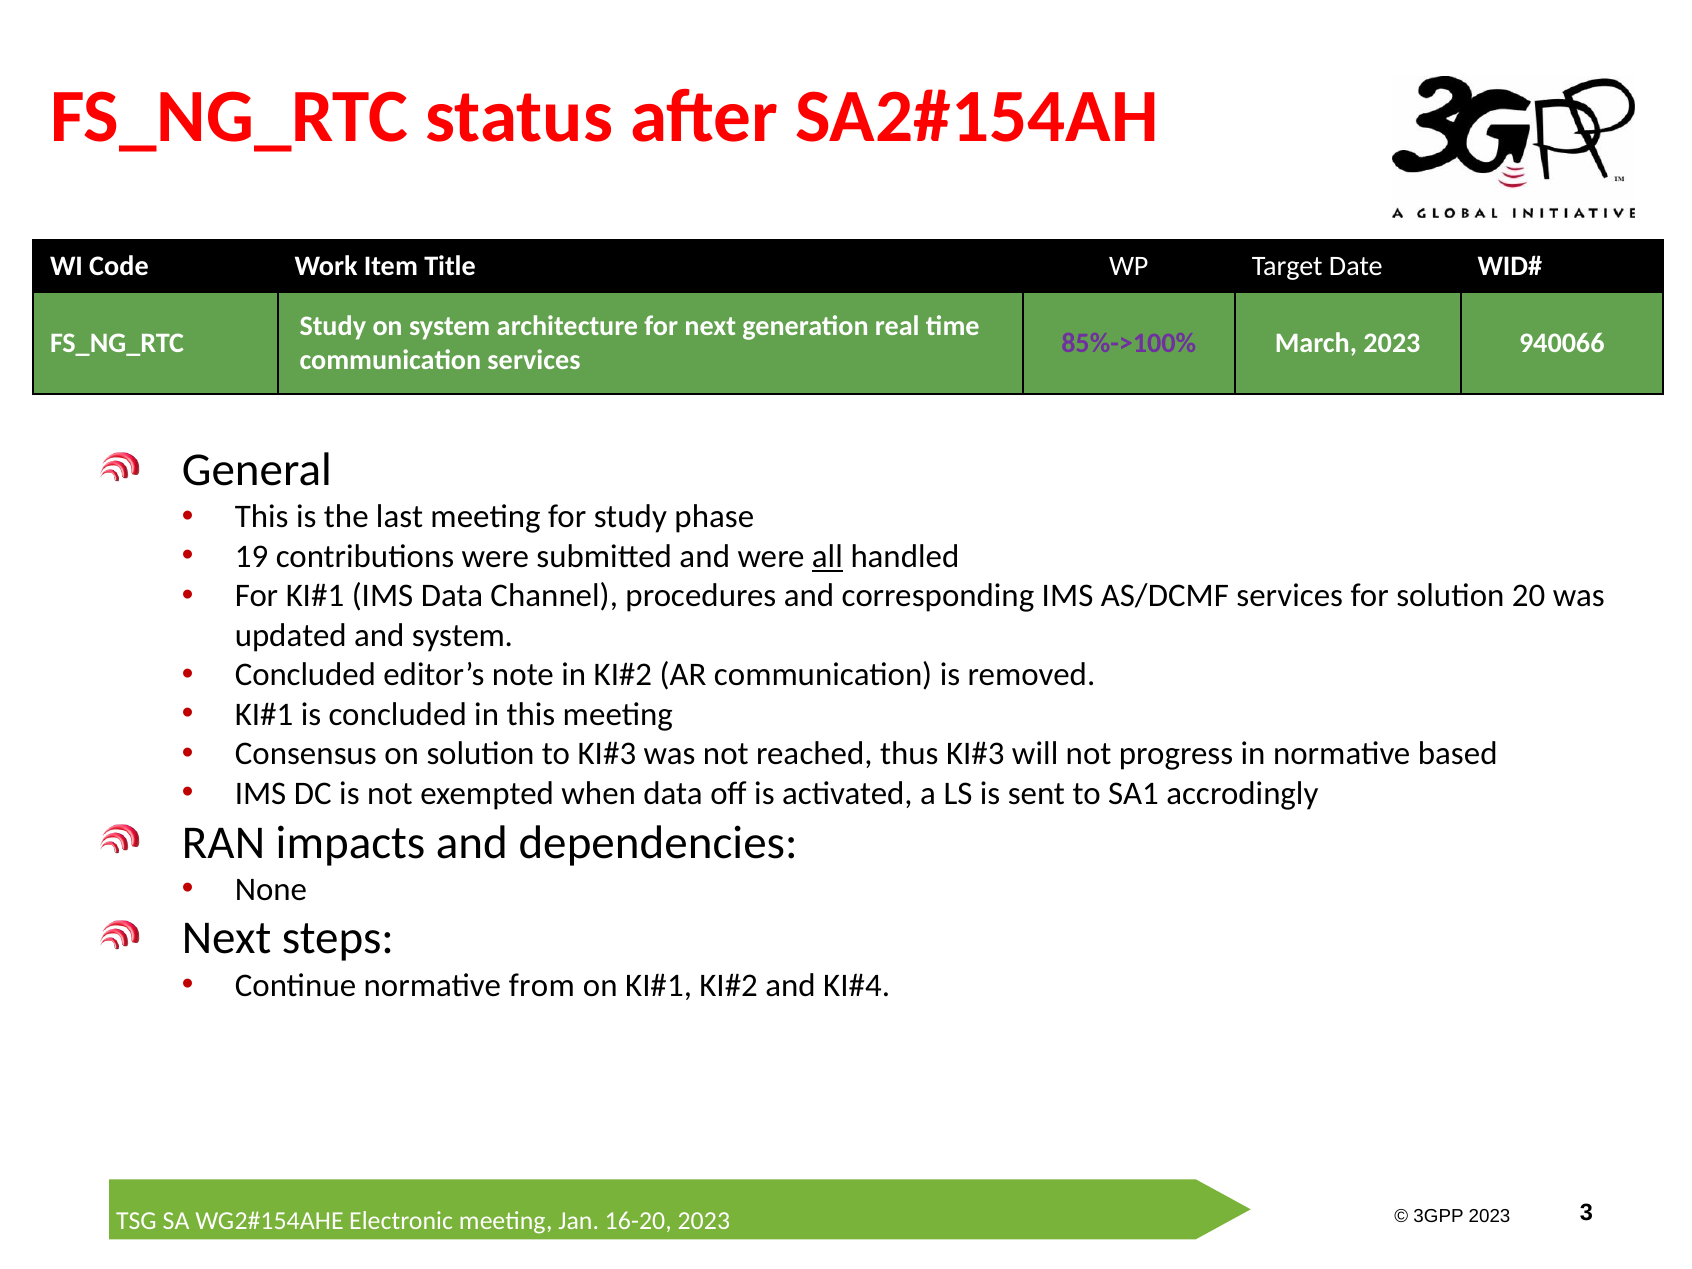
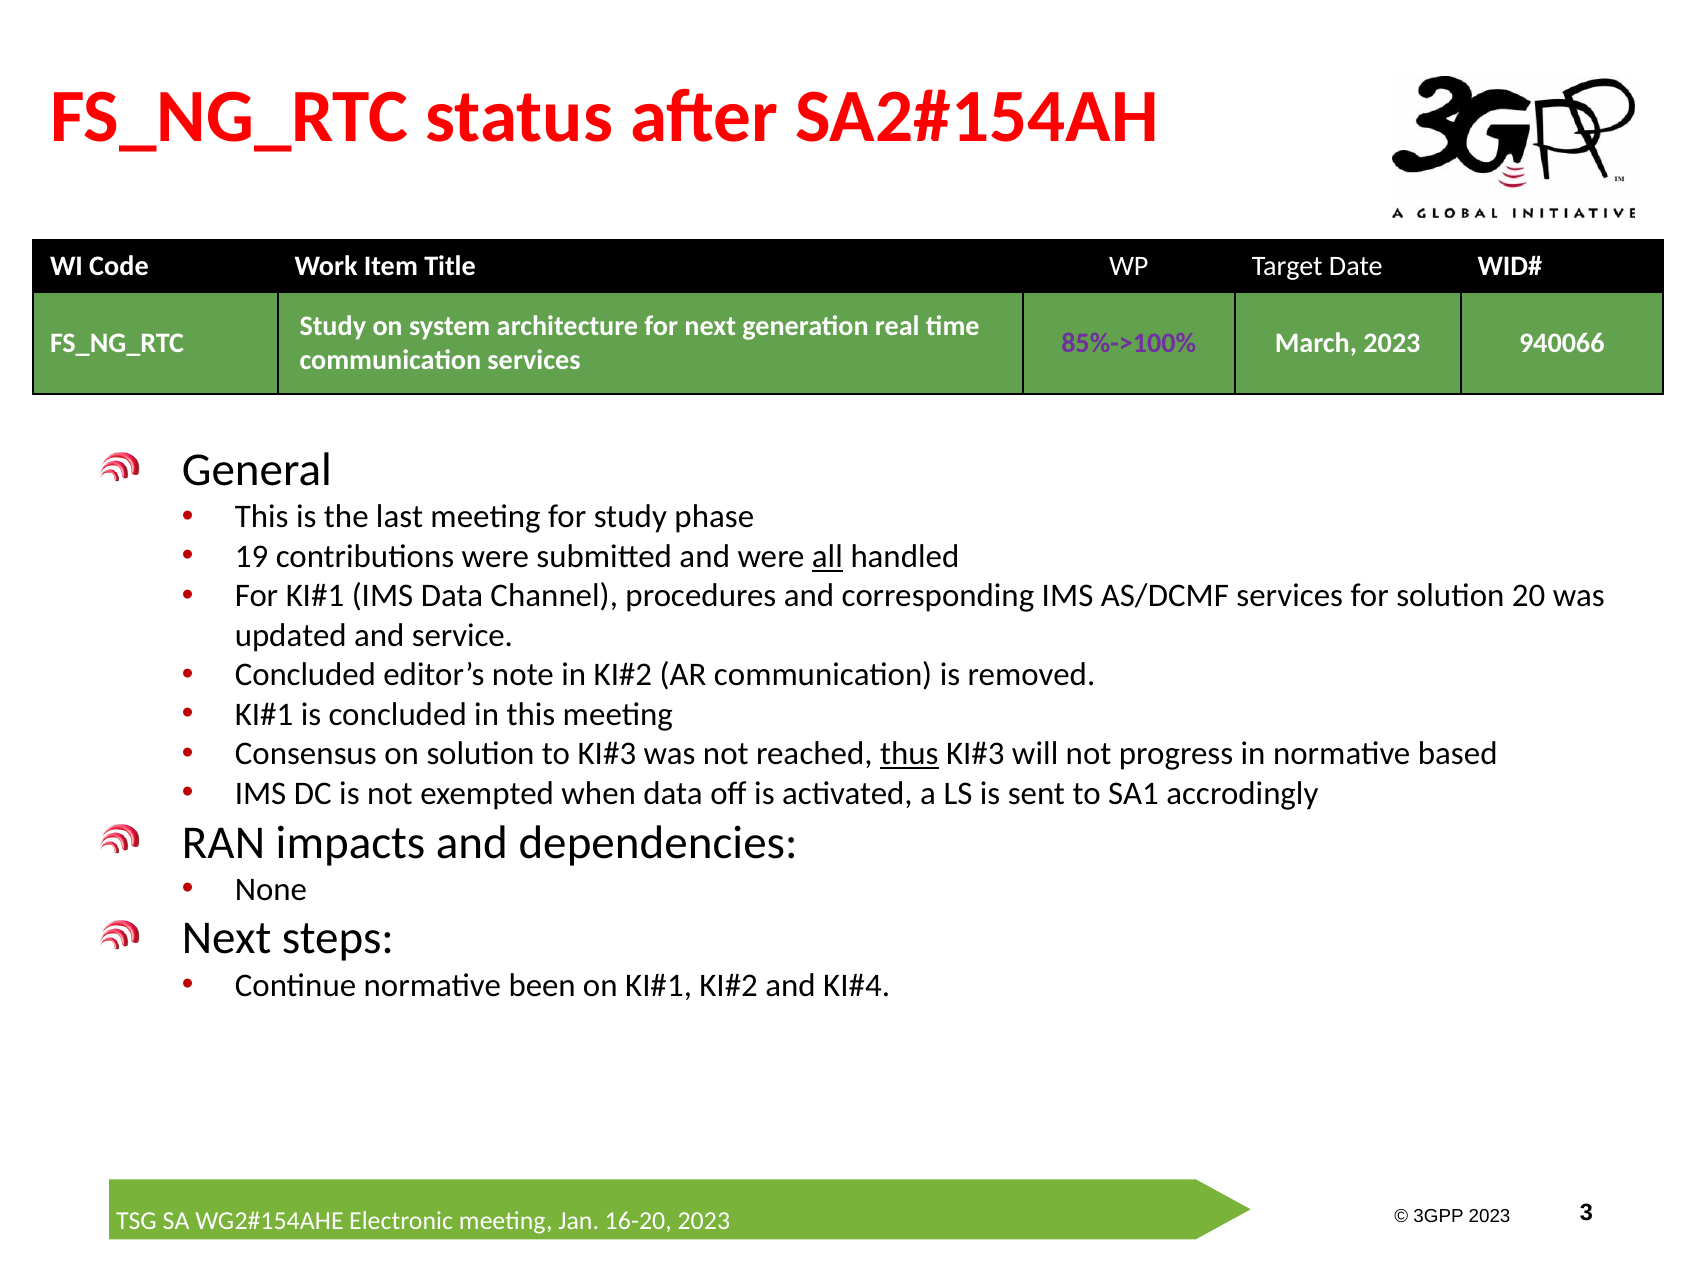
and system: system -> service (462, 636)
thus underline: none -> present (909, 754)
from: from -> been (542, 985)
